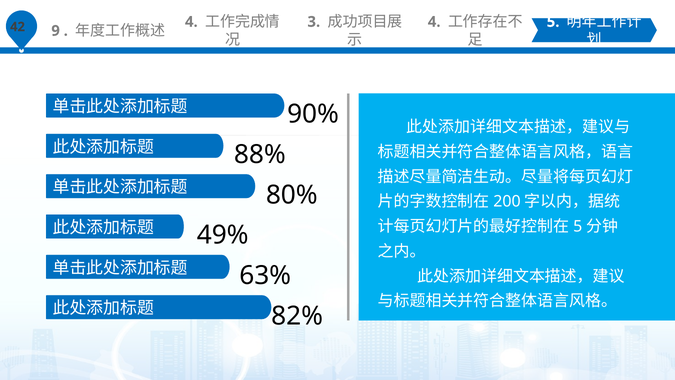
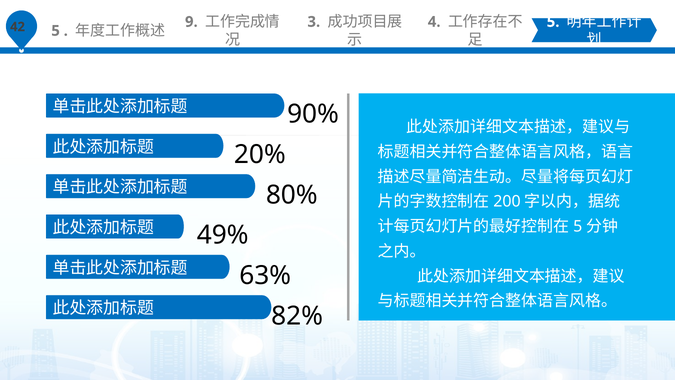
9: 9 -> 5 (56, 31)
4: 4 -> 9 (191, 22)
88%: 88% -> 20% (260, 154)
